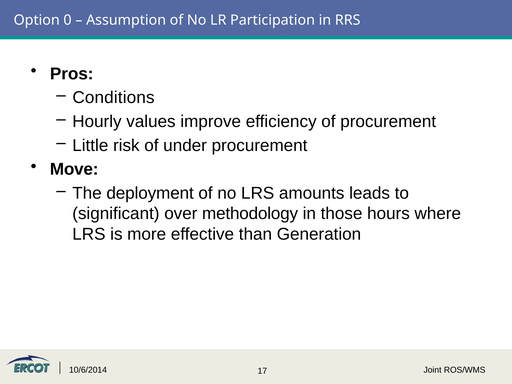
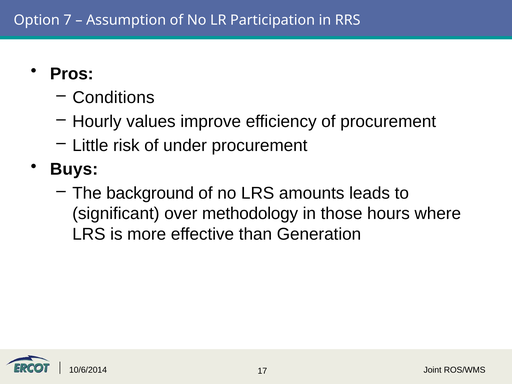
0: 0 -> 7 (68, 20)
Move: Move -> Buys (74, 169)
deployment: deployment -> background (150, 193)
